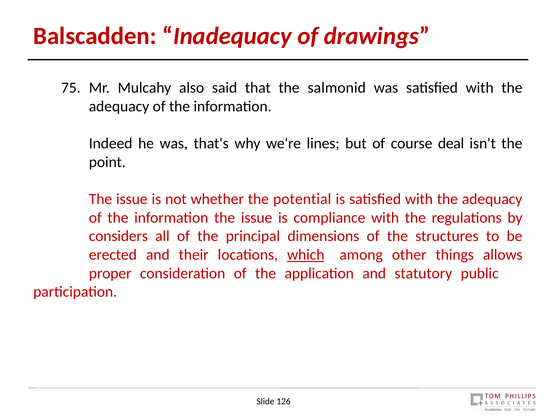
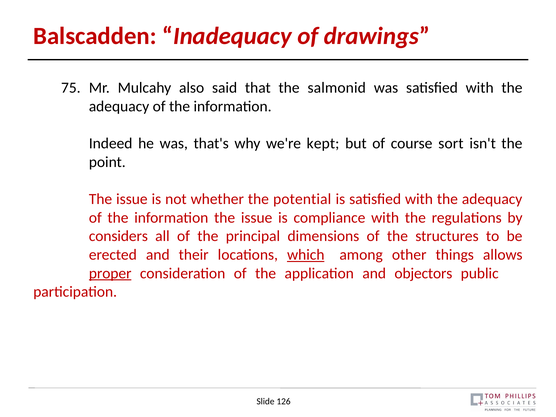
lines: lines -> kept (323, 144)
deal: deal -> sort (451, 144)
proper underline: none -> present (110, 273)
statutory: statutory -> objectors (423, 273)
